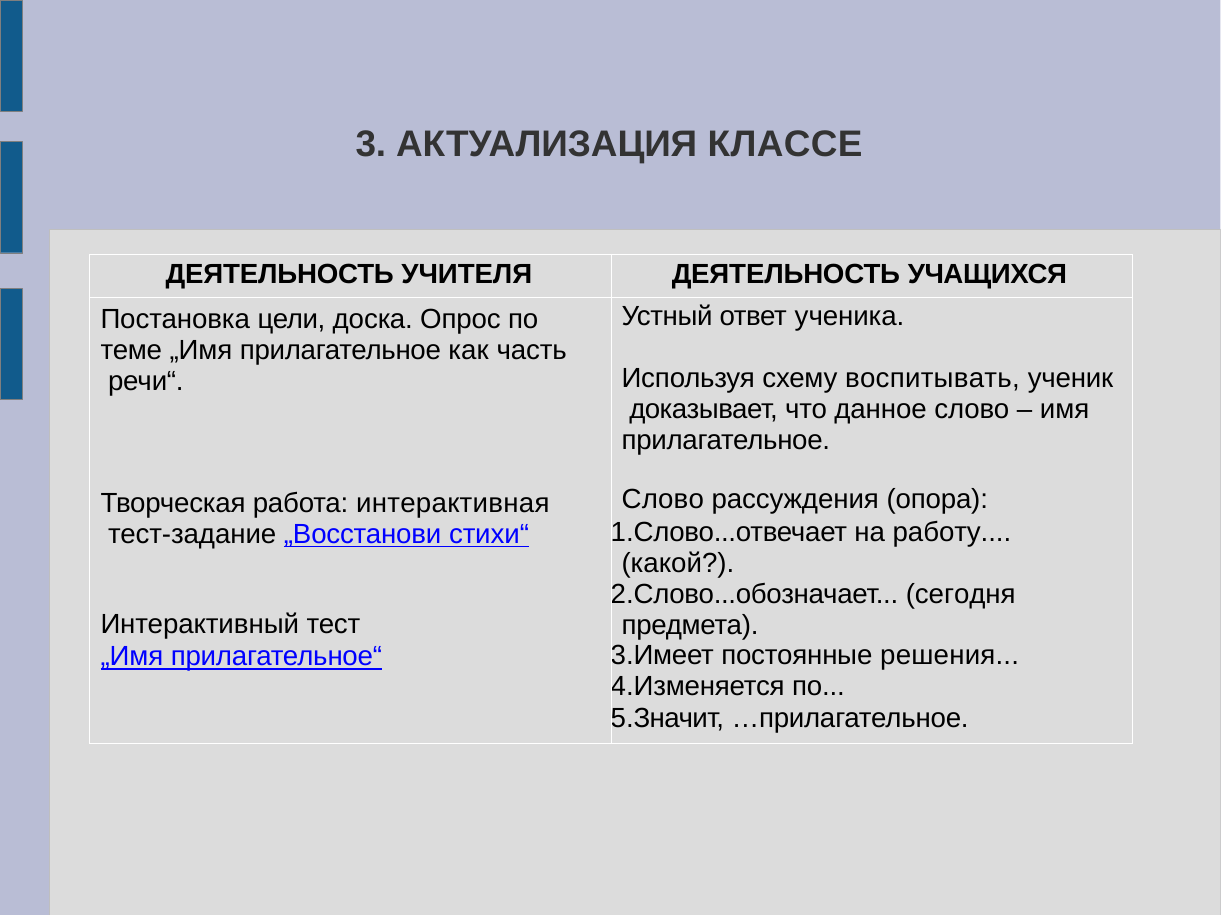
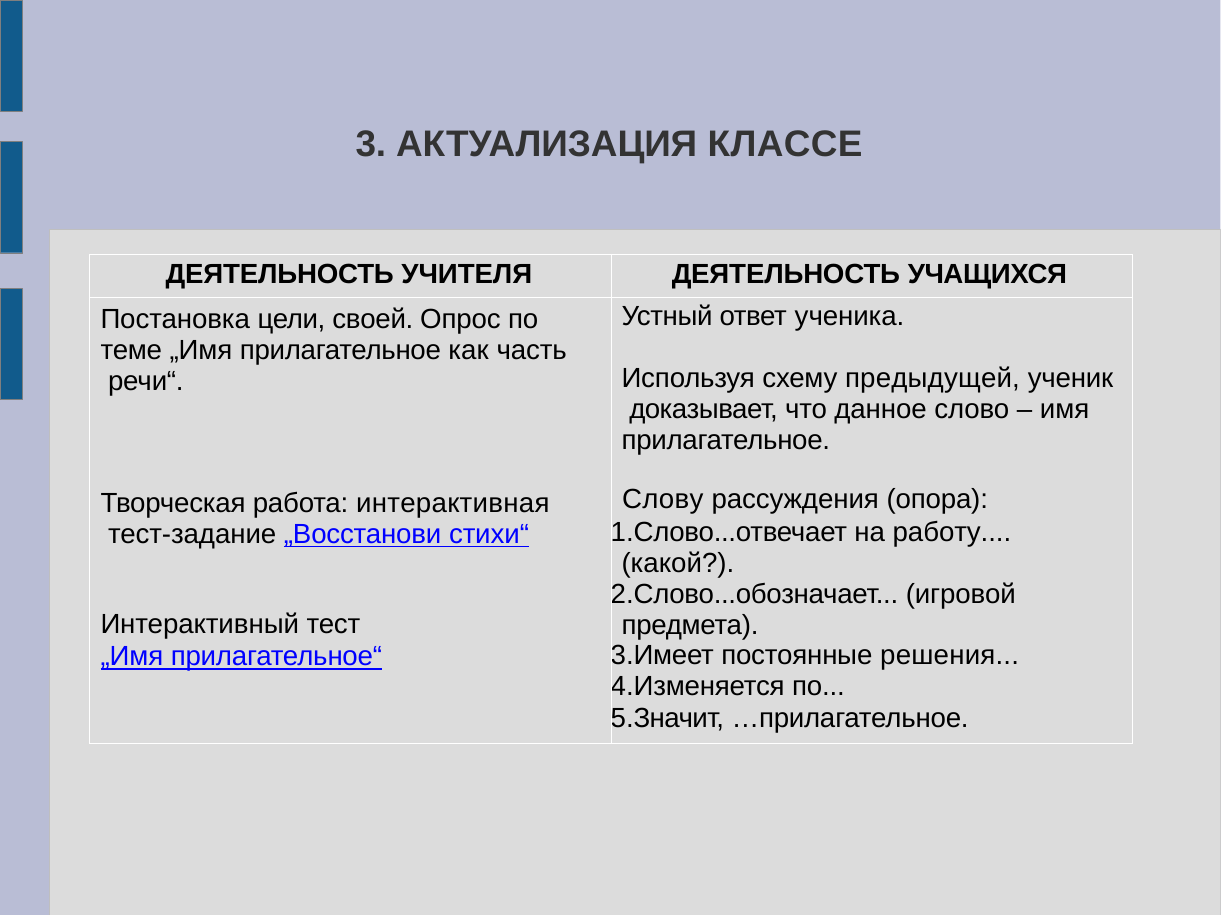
доска: доска -> своей (373, 319)
воспитывать: воспитывать -> предыдущей (932, 378)
Слово: Слово -> Слову (663, 500)
сегодня: сегодня -> игровой (961, 595)
